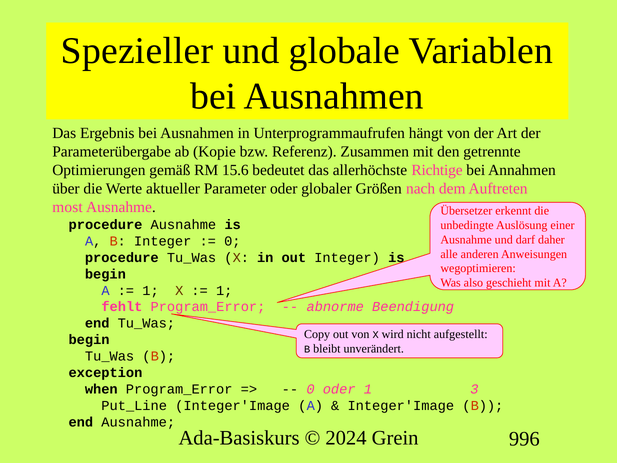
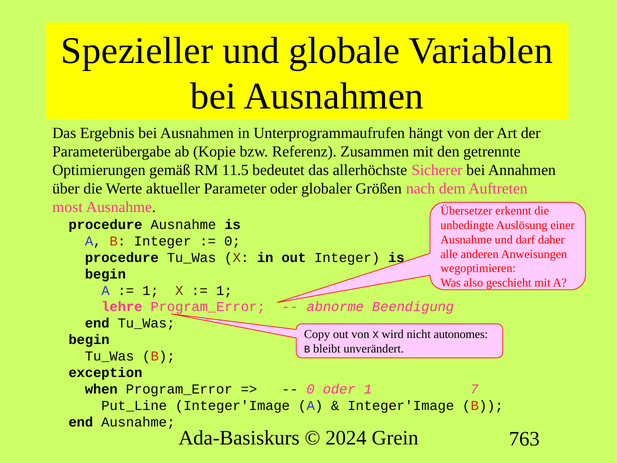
15.6: 15.6 -> 11.5 (235, 170)
Richtige: Richtige -> Sicherer (437, 170)
fehlt: fehlt -> lehre (122, 307)
aufgestellt: aufgestellt -> autonomes (461, 334)
3: 3 -> 7 (474, 389)
996: 996 -> 763 (524, 439)
